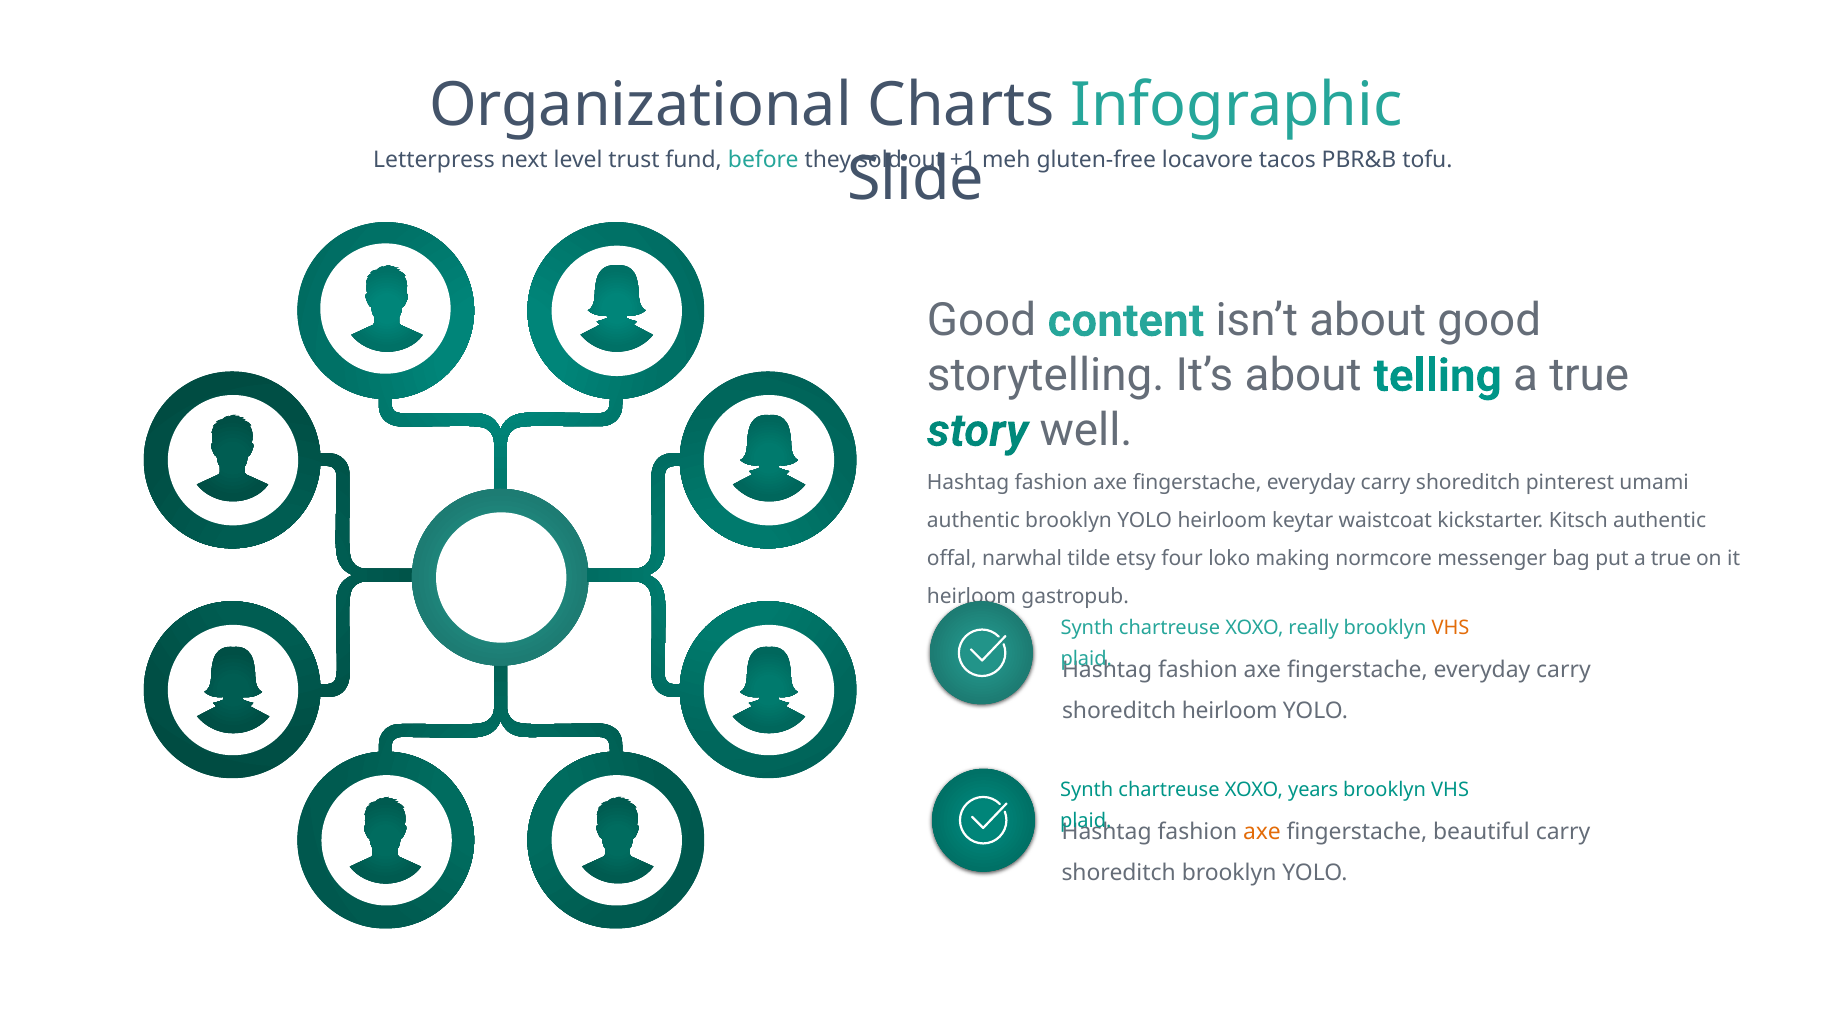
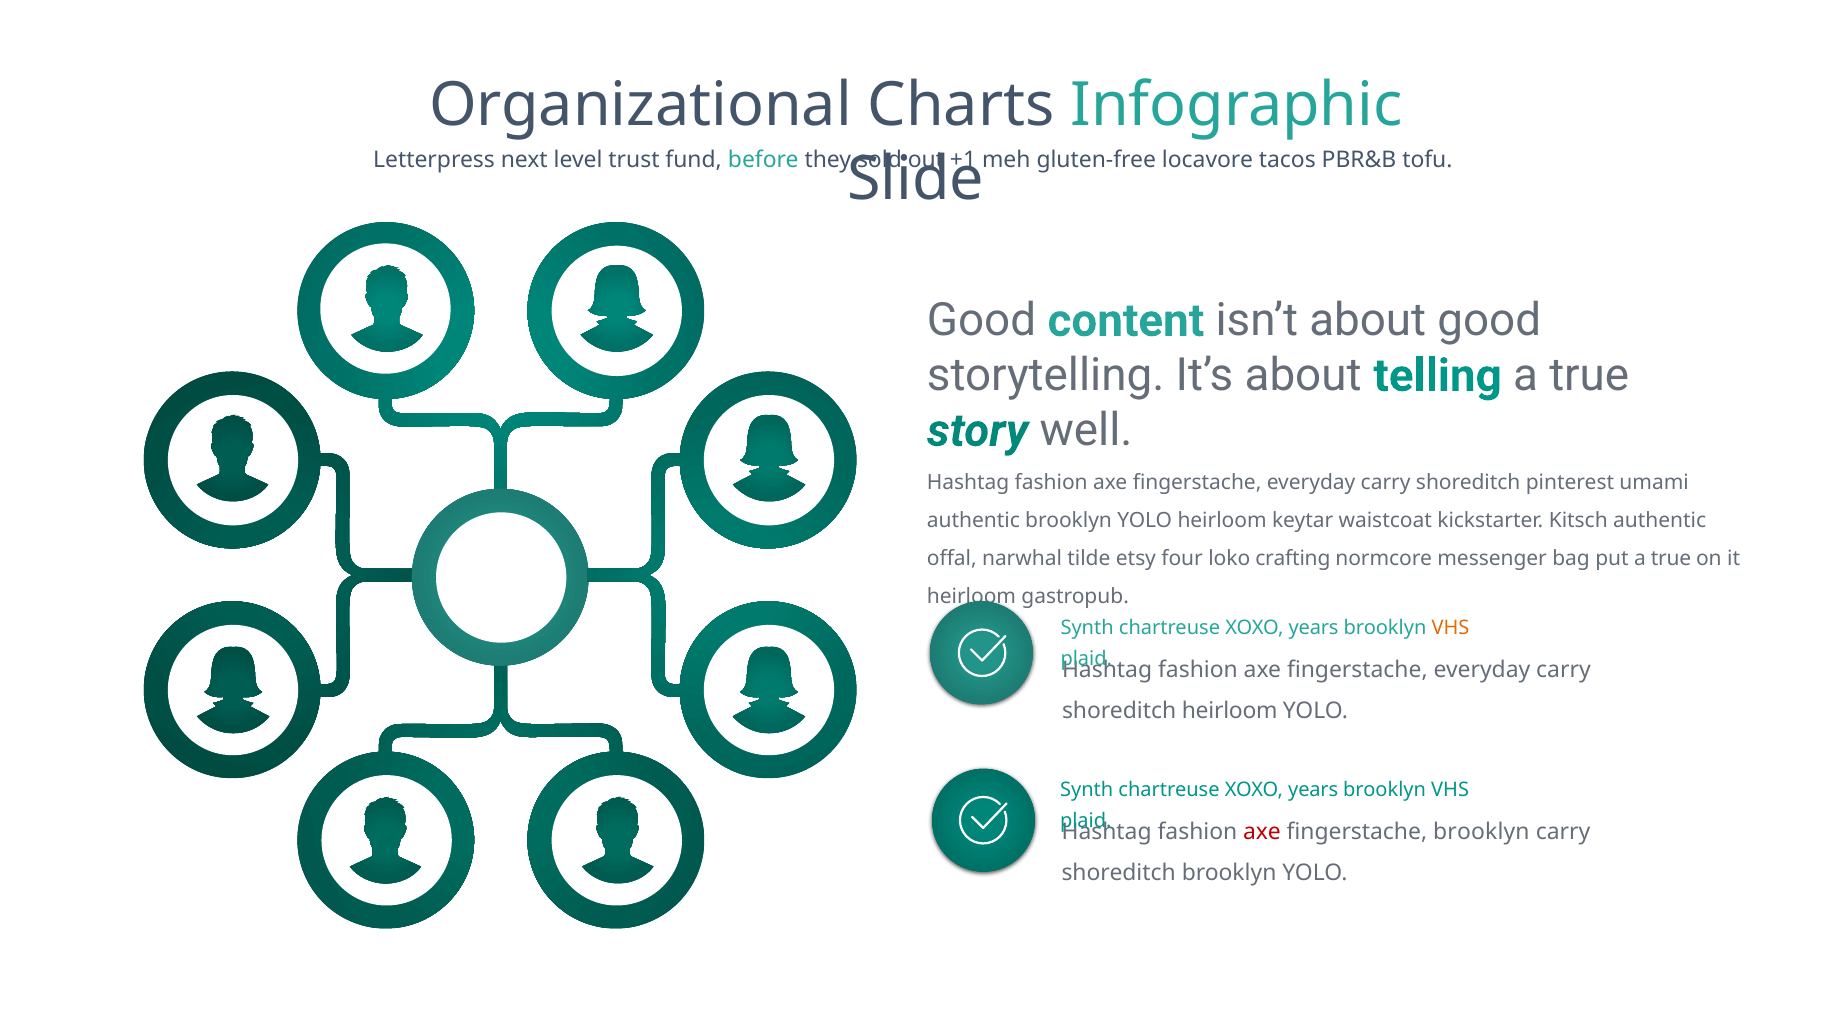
making: making -> crafting (1293, 558)
really: really -> years (1314, 627)
axe colour: orange -> red (1262, 831)
fingerstache beautiful: beautiful -> brooklyn (1481, 831)
